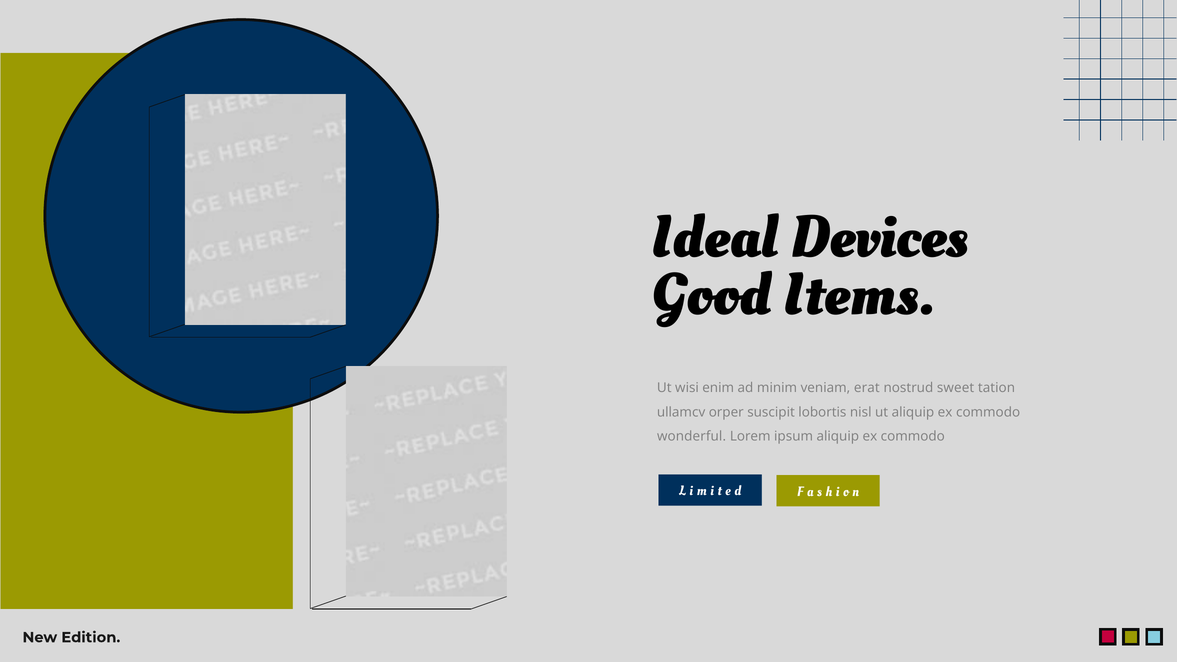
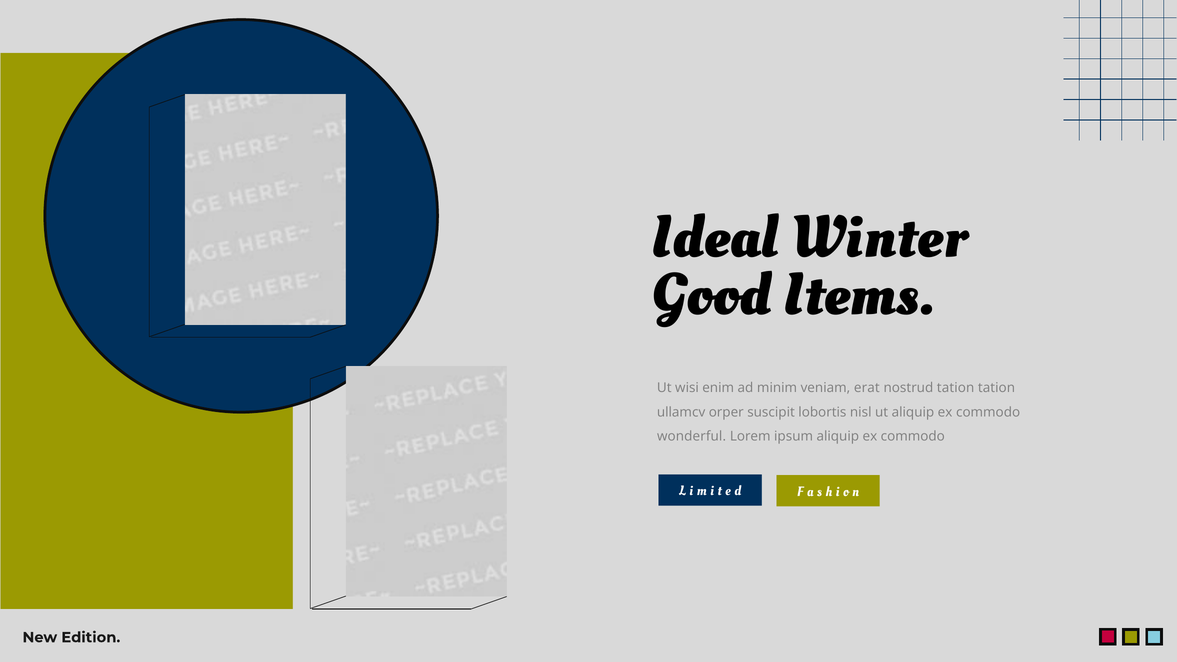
Devices: Devices -> Winter (879, 238)
nostrud sweet: sweet -> tation (956, 388)
